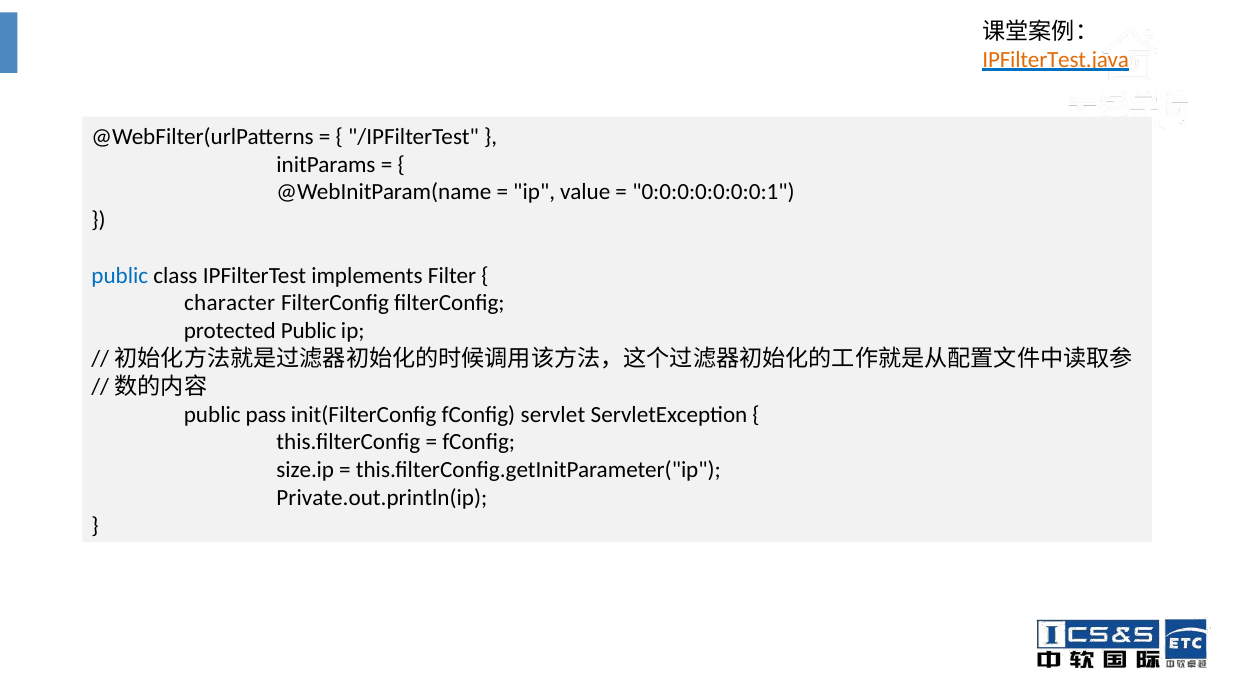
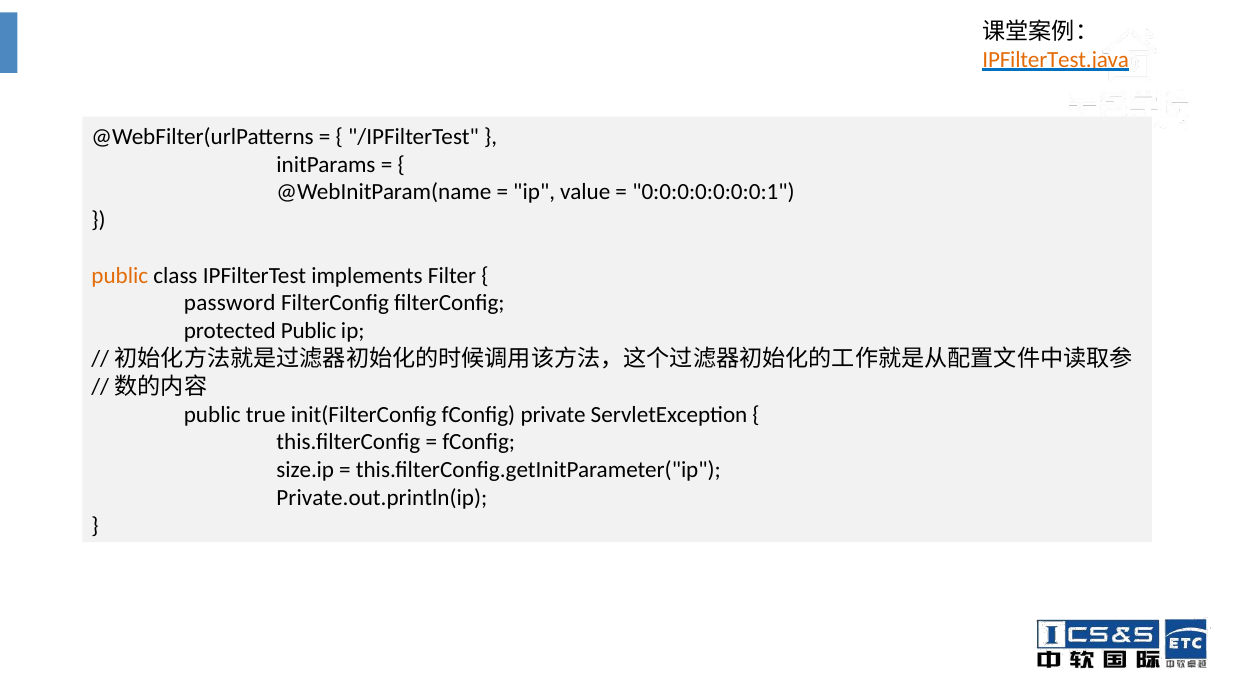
public colour: blue -> orange (120, 276)
character: character -> password (230, 303)
pass: pass -> true (266, 414)
servlet: servlet -> private (553, 414)
